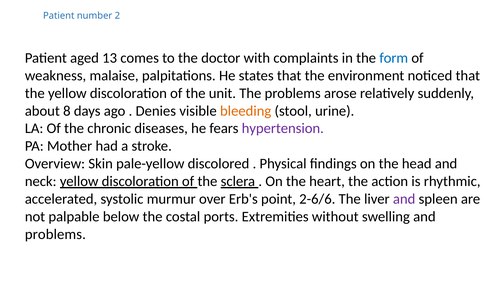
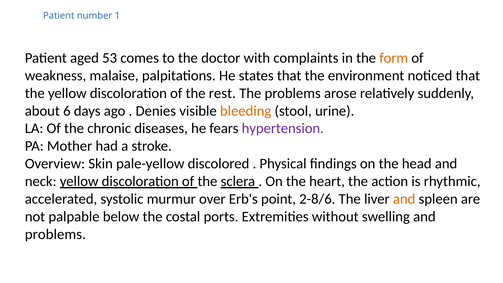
2: 2 -> 1 (117, 16)
13: 13 -> 53 (110, 58)
form colour: blue -> orange (394, 58)
unit: unit -> rest (222, 93)
8: 8 -> 6 (67, 111)
2-6/6: 2-6/6 -> 2-8/6 (317, 199)
and colour: purple -> orange (404, 199)
